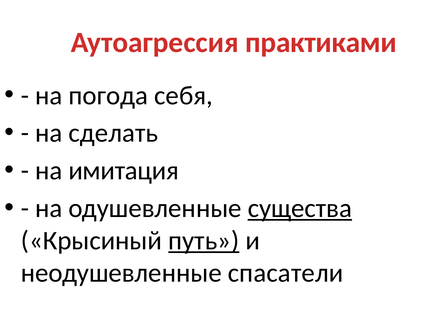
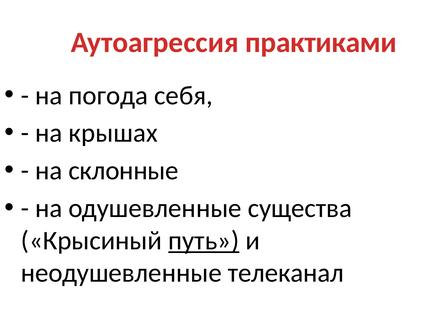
сделать: сделать -> крышах (113, 133)
имитация: имитация -> склонные (124, 171)
существа underline: present -> none (300, 208)
спасатели: спасатели -> телеканал (286, 273)
